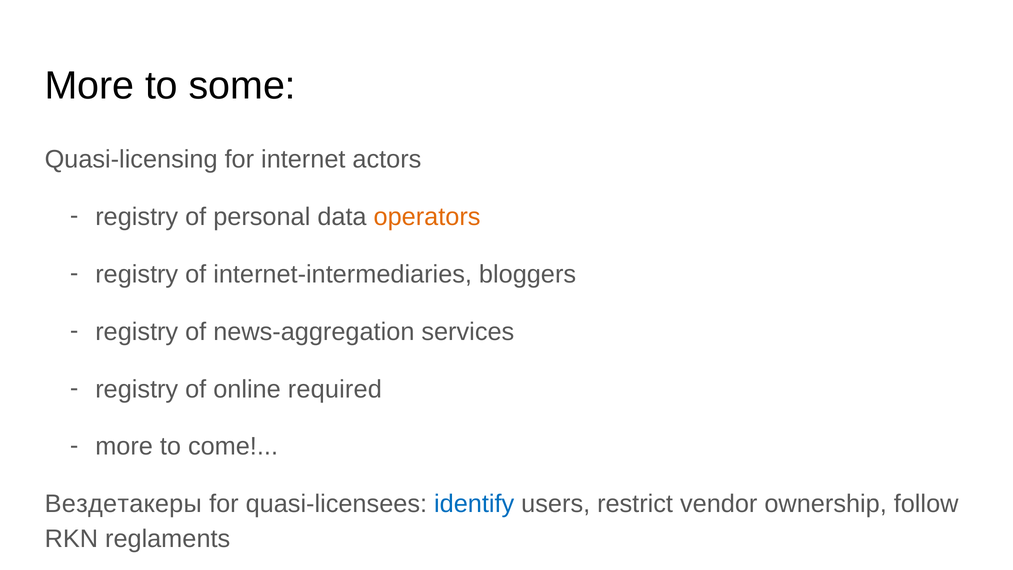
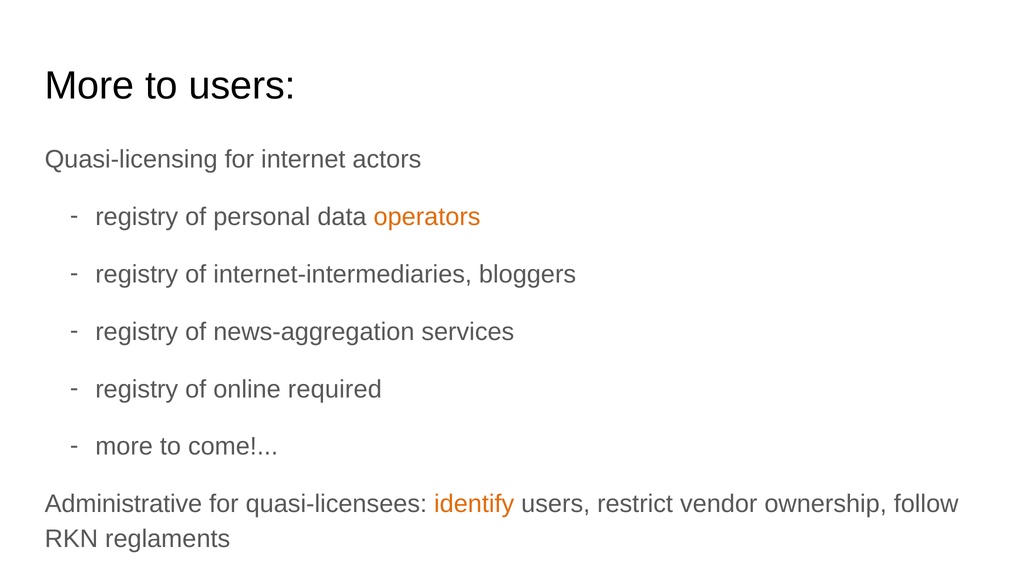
to some: some -> users (242, 86)
Вездетакеры: Вездетакеры -> Administrative (123, 504)
identify colour: blue -> orange (474, 504)
